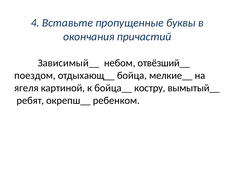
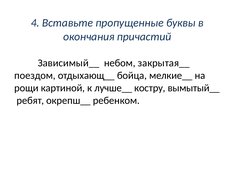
отвёзший__: отвёзший__ -> закрытая__ (164, 63)
ягеля: ягеля -> рощи (26, 88)
бойца__: бойца__ -> лучше__ (113, 88)
